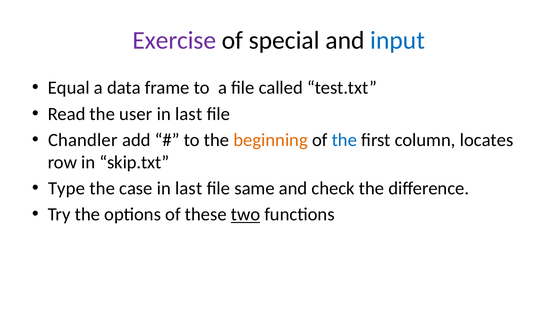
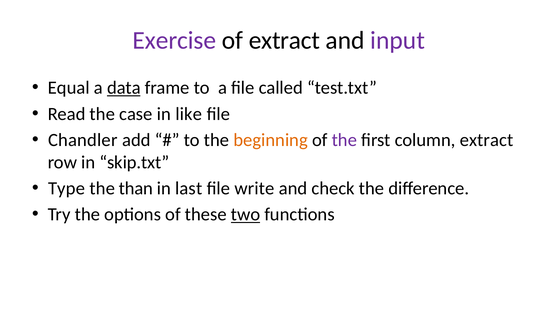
of special: special -> extract (284, 41)
input colour: blue -> purple (398, 41)
data underline: none -> present (124, 88)
user: user -> case (136, 114)
last: last -> like (189, 114)
the colour: blue -> purple (344, 140)
column locates: locates -> extract (487, 140)
case: case -> than (136, 188)
same: same -> write (254, 188)
